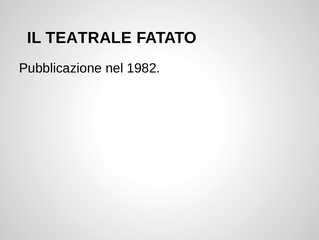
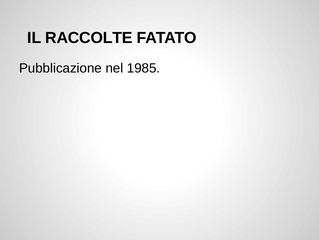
TEATRALE: TEATRALE -> RACCOLTE (89, 38)
1982: 1982 -> 1985 (144, 68)
